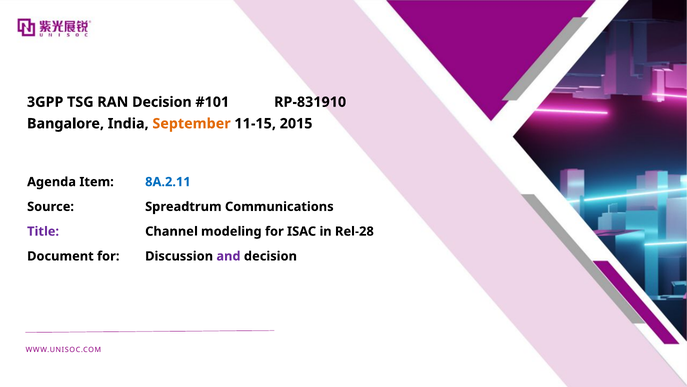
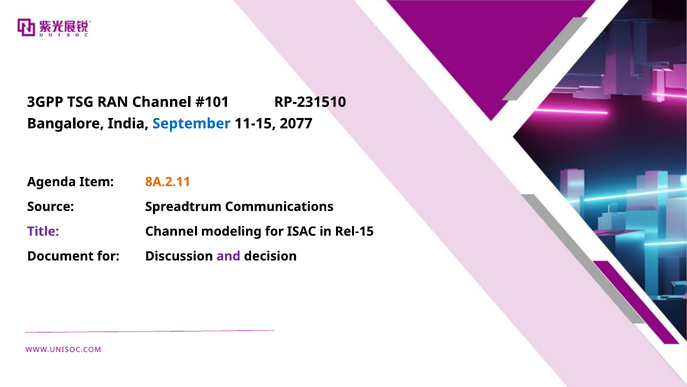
RAN Decision: Decision -> Channel (162, 102)
RP-831910: RP-831910 -> RP-231510 (310, 102)
September colour: orange -> blue (192, 123)
2015: 2015 -> 2077 (296, 123)
8A.2.11 colour: blue -> orange (168, 182)
Rel-28: Rel-28 -> Rel-15 (354, 231)
